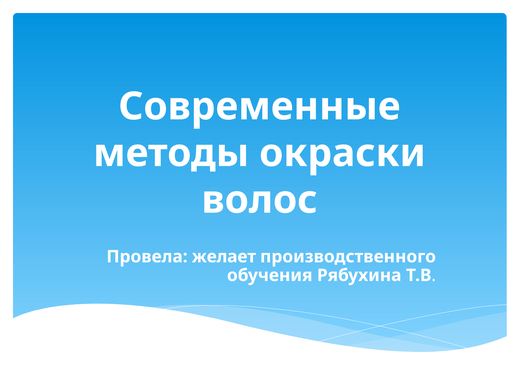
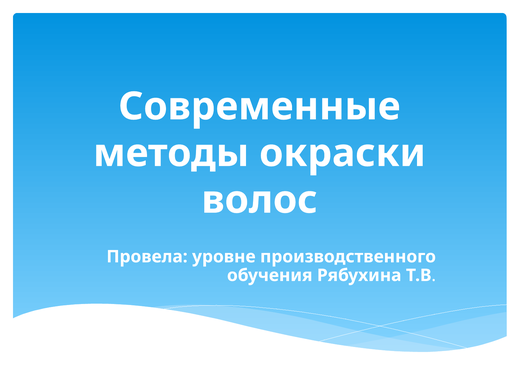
желает: желает -> уровне (224, 257)
